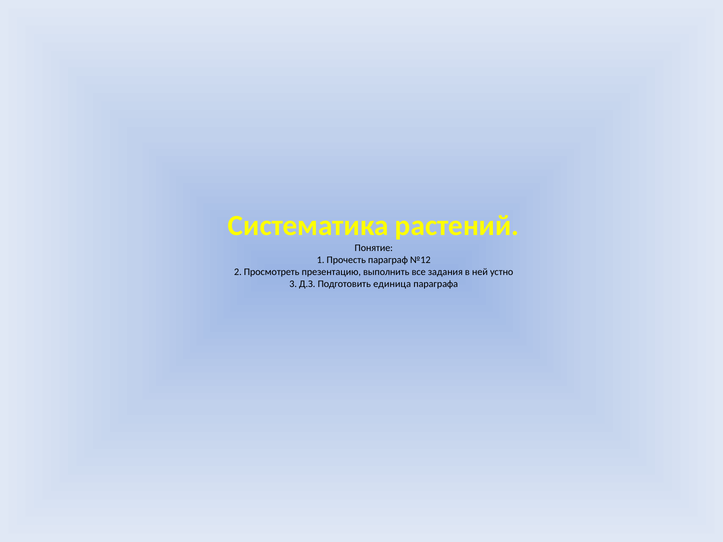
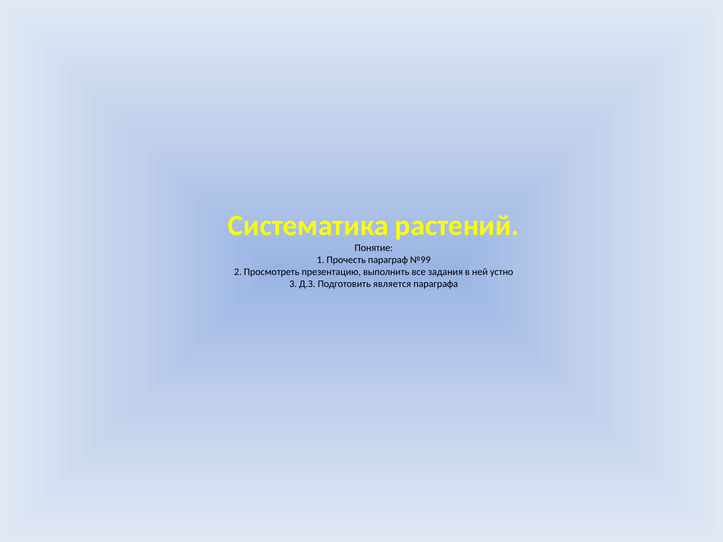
№12: №12 -> №99 (420, 260)
единица: единица -> является (392, 284)
